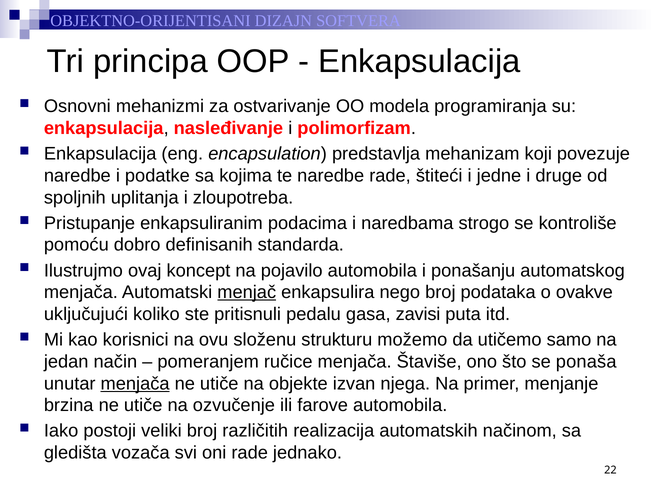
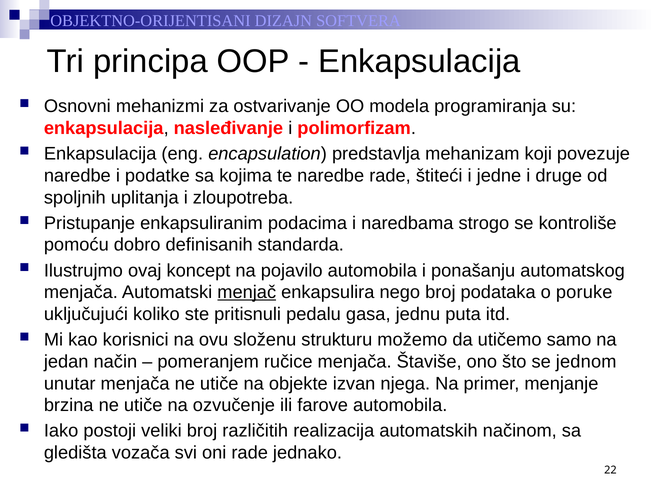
ovakve: ovakve -> poruke (584, 292)
zavisi: zavisi -> jednu (418, 314)
ponaša: ponaša -> jednom (586, 362)
menjača underline: present -> none (135, 384)
